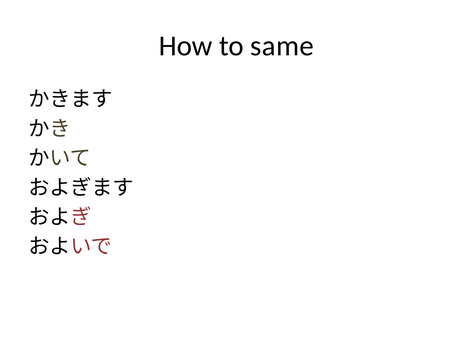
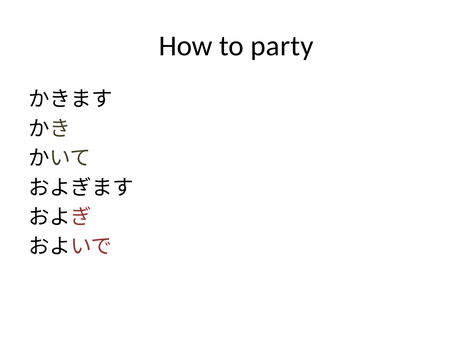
same: same -> party (282, 46)
